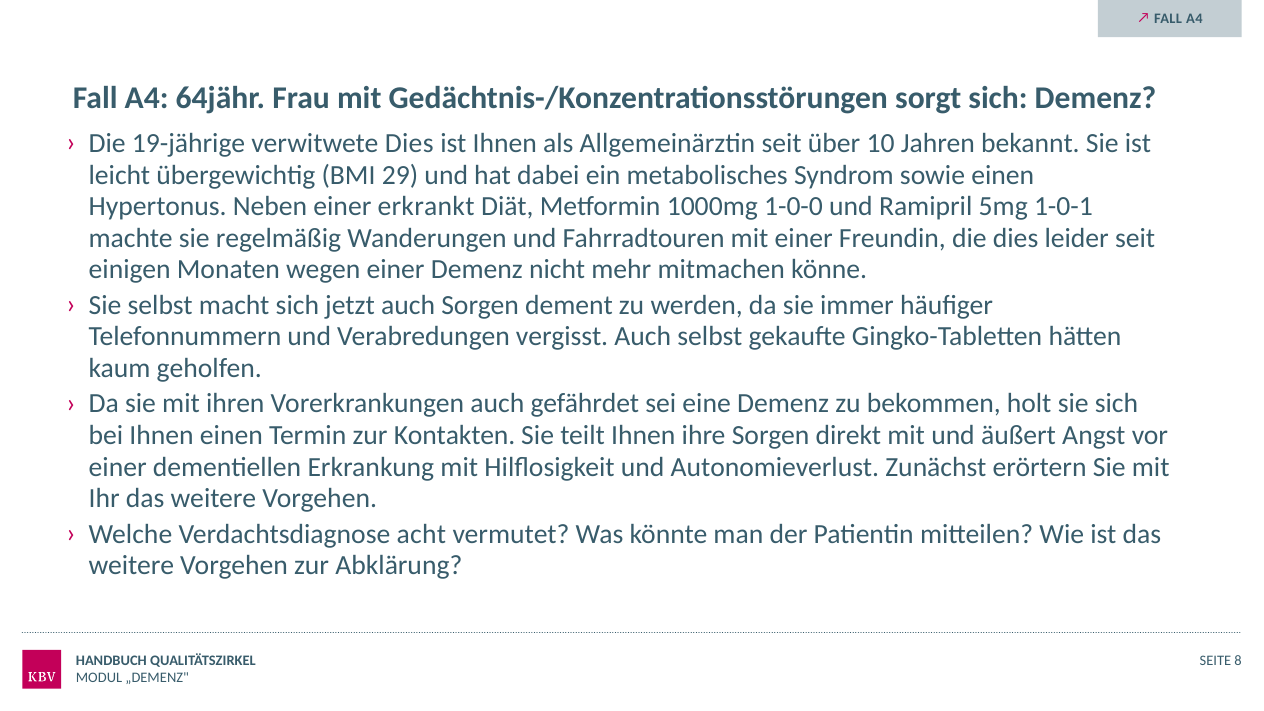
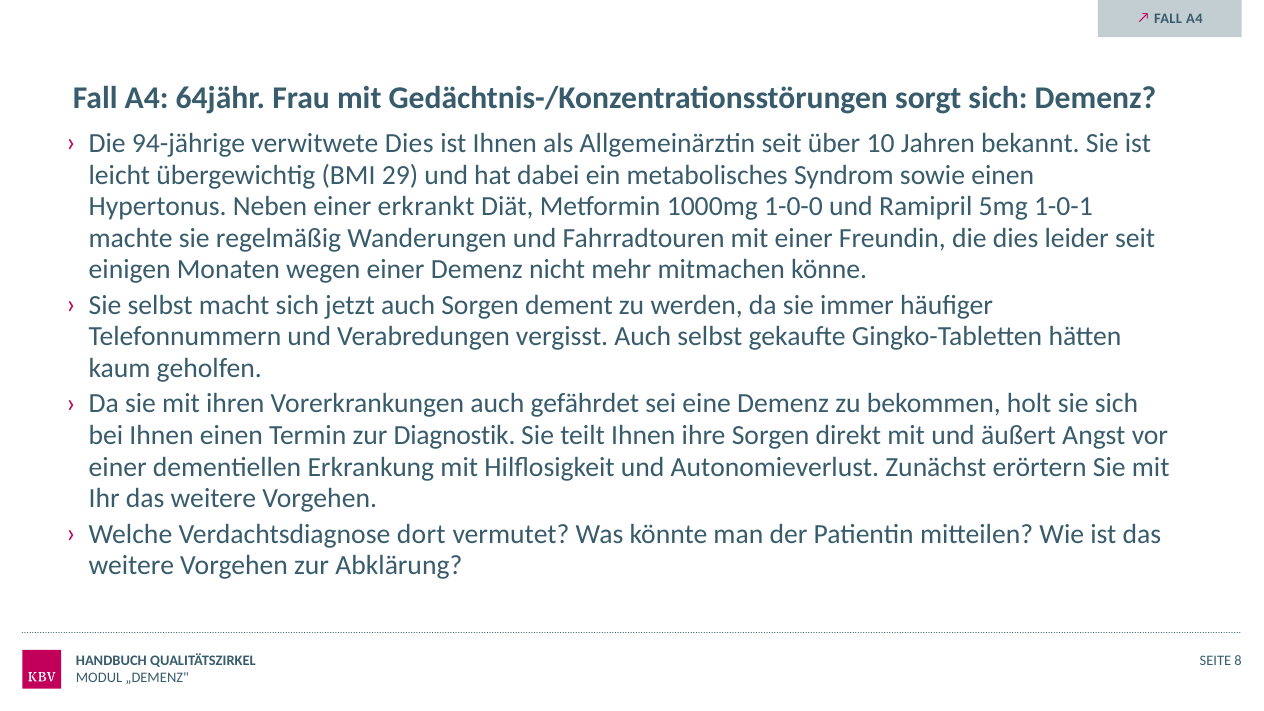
19-jährige: 19-jährige -> 94-jährige (189, 144)
Kontakten: Kontakten -> Diagnostik (455, 435)
acht: acht -> dort (421, 534)
